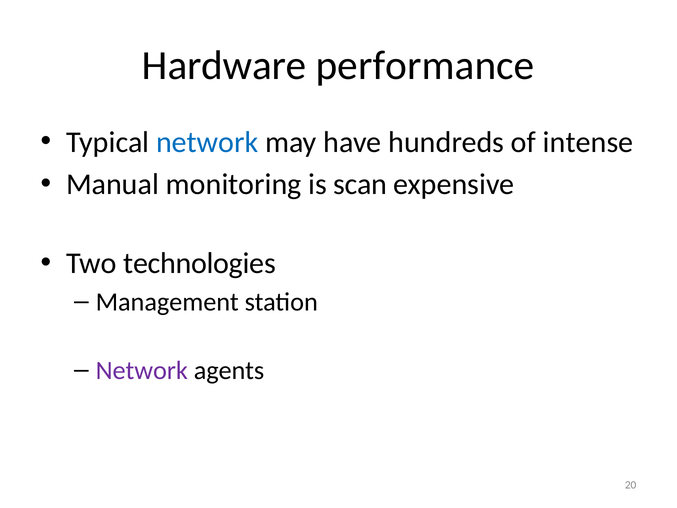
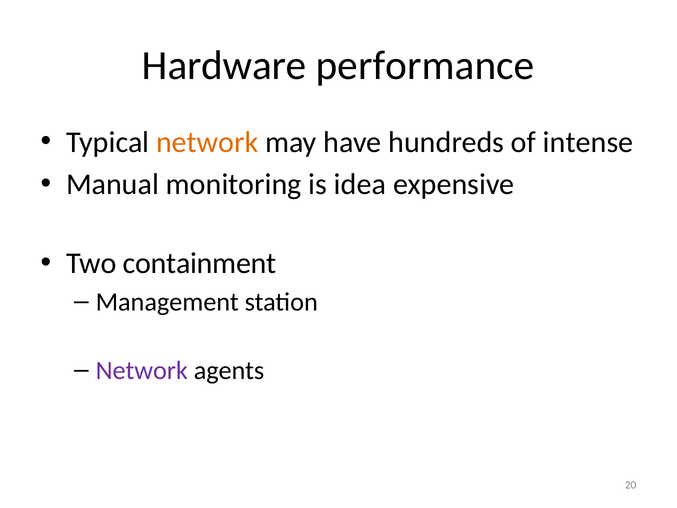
network colour: blue -> orange (207, 142)
scan: scan -> idea (360, 184)
technologies: technologies -> containment (200, 263)
